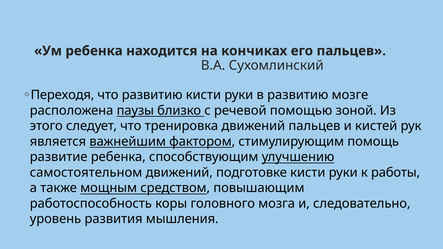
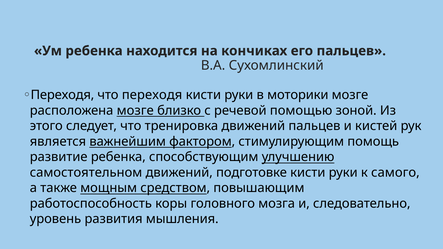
что развитию: развитию -> переходя (152, 95)
в развитию: развитию -> моторики (298, 95)
расположена паузы: паузы -> мозге (135, 111)
работы: работы -> самого (395, 173)
